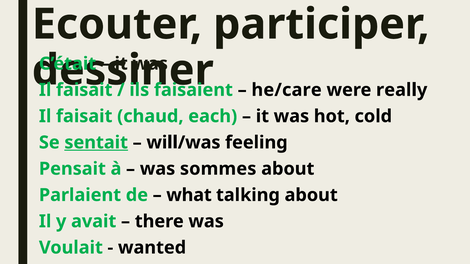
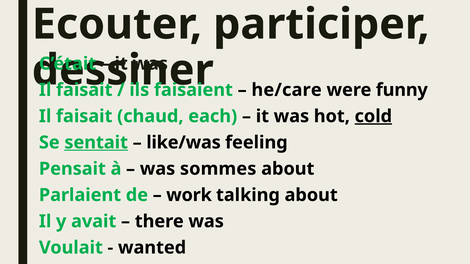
really: really -> funny (402, 90)
cold underline: none -> present (373, 116)
will/was: will/was -> like/was (183, 143)
what: what -> work (189, 195)
